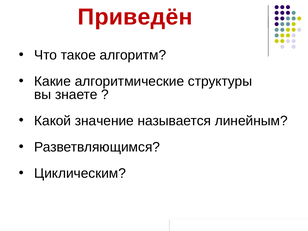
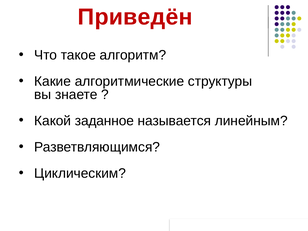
значение: значение -> заданное (104, 121)
